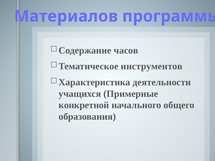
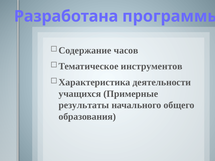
Материалов: Материалов -> Разработана (66, 16)
конкретной: конкретной -> результаты (84, 105)
